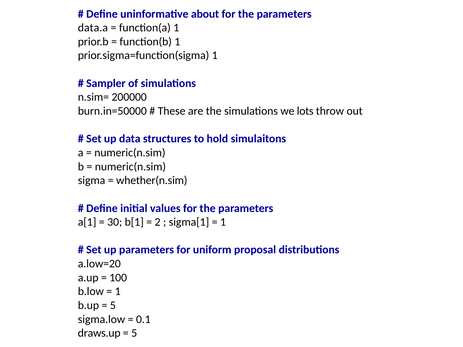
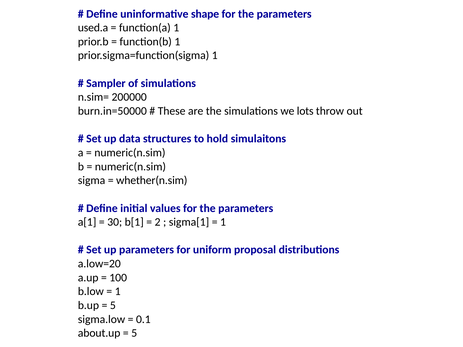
about: about -> shape (205, 14)
data.a: data.a -> used.a (93, 28)
draws.up: draws.up -> about.up (99, 333)
